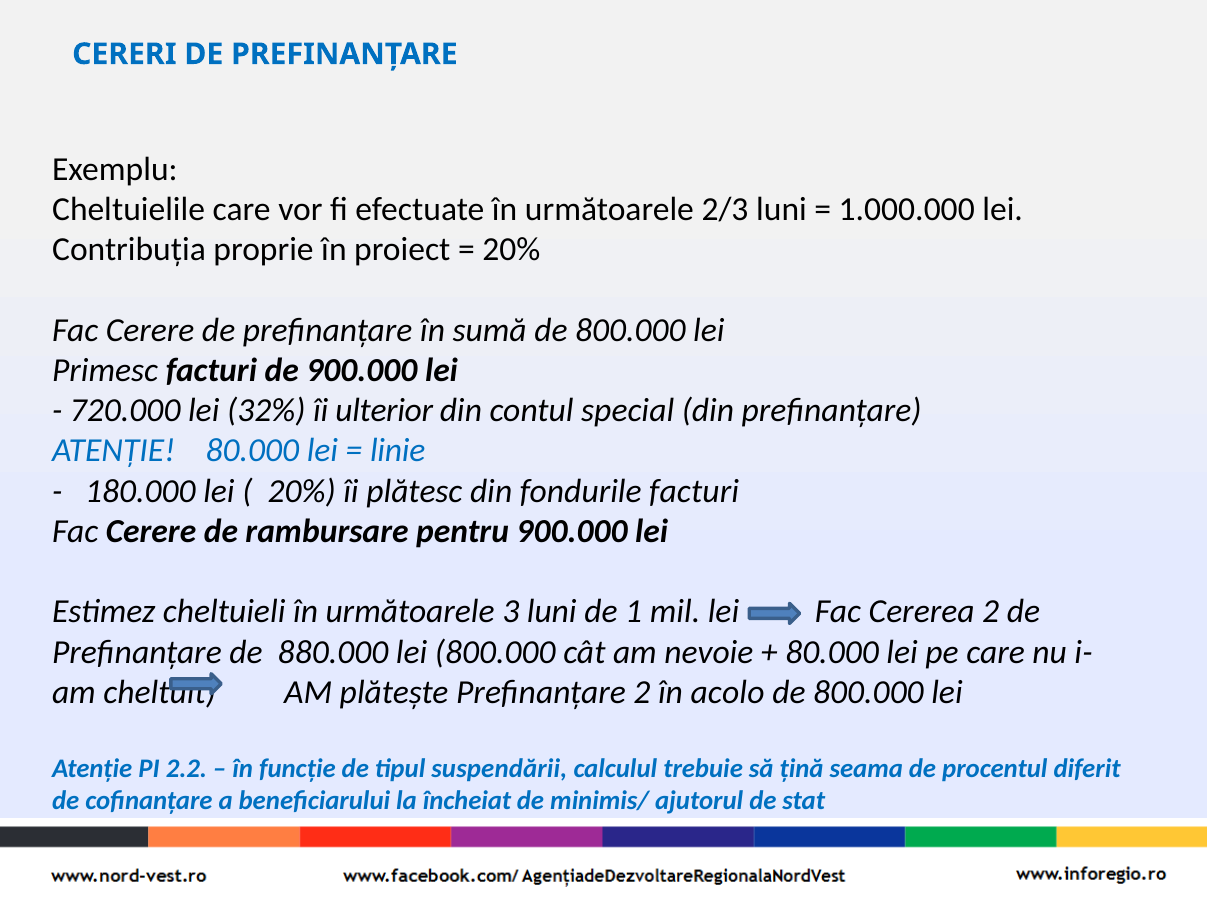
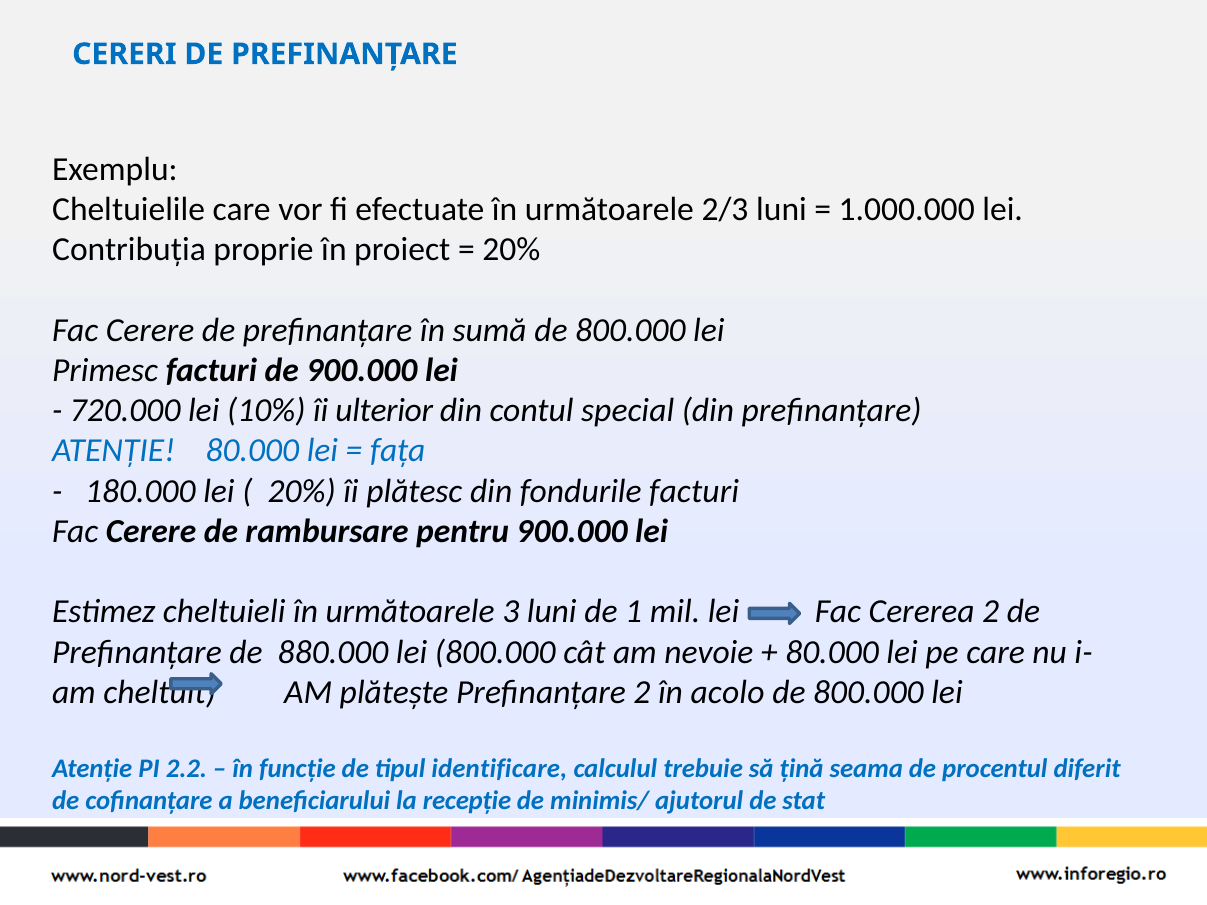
32%: 32% -> 10% (266, 411)
linie: linie -> fața (398, 451)
suspendării: suspendării -> identificare (499, 768)
încheiat: încheiat -> recepție (467, 801)
